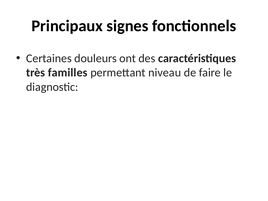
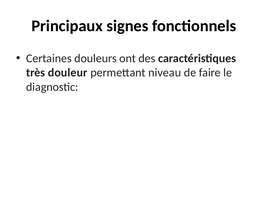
familles: familles -> douleur (68, 73)
